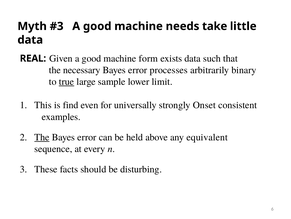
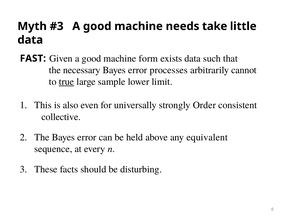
REAL: REAL -> FAST (33, 58)
binary: binary -> cannot (244, 70)
find: find -> also (71, 105)
Onset: Onset -> Order (204, 105)
examples: examples -> collective (61, 116)
The underline: present -> none (42, 137)
